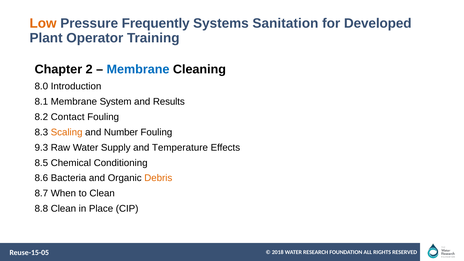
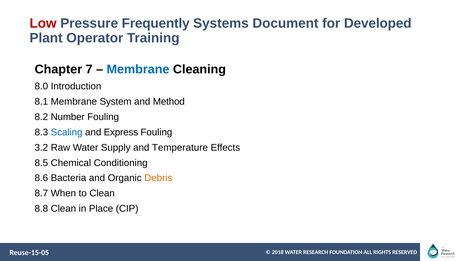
Low colour: orange -> red (43, 23)
Sanitation: Sanitation -> Document (285, 23)
2: 2 -> 7 (89, 70)
Results: Results -> Method (169, 102)
Contact: Contact -> Number (68, 117)
Scaling colour: orange -> blue (67, 132)
Number: Number -> Express (121, 132)
9.3: 9.3 -> 3.2 (41, 148)
